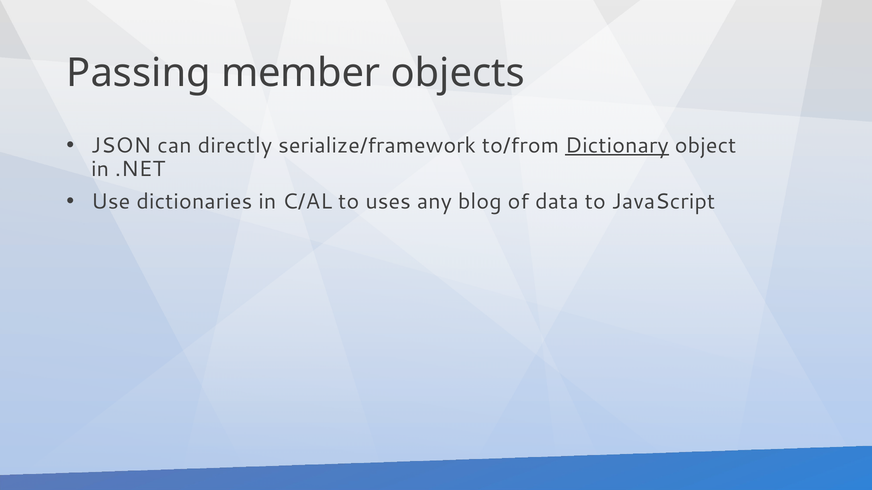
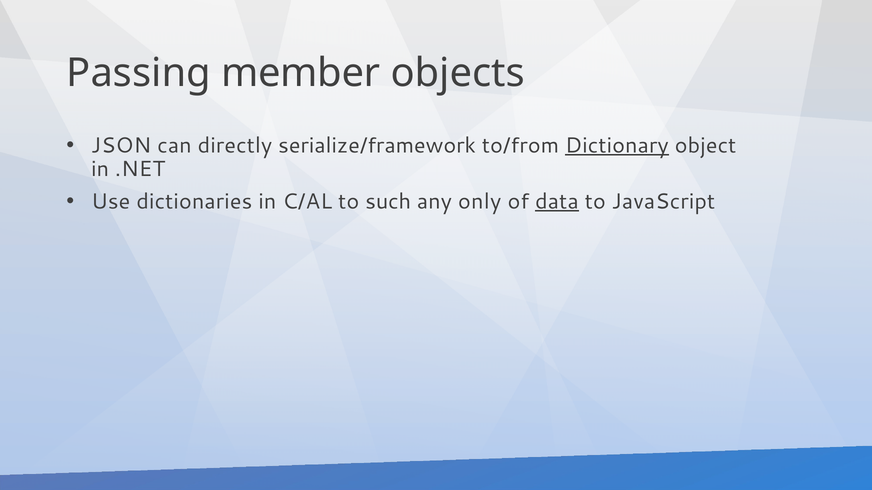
uses: uses -> such (388, 202)
blog: blog -> only (480, 202)
data underline: none -> present (557, 202)
